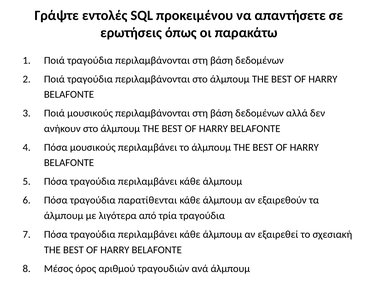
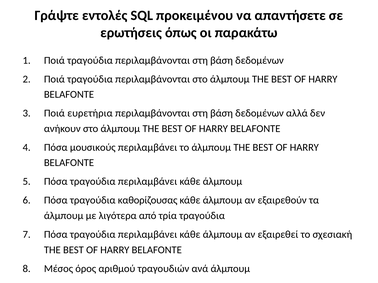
Ποιά μουσικούς: μουσικούς -> ευρετήρια (90, 113)
παρατίθενται: παρατίθενται -> καθορίζουσας (148, 201)
